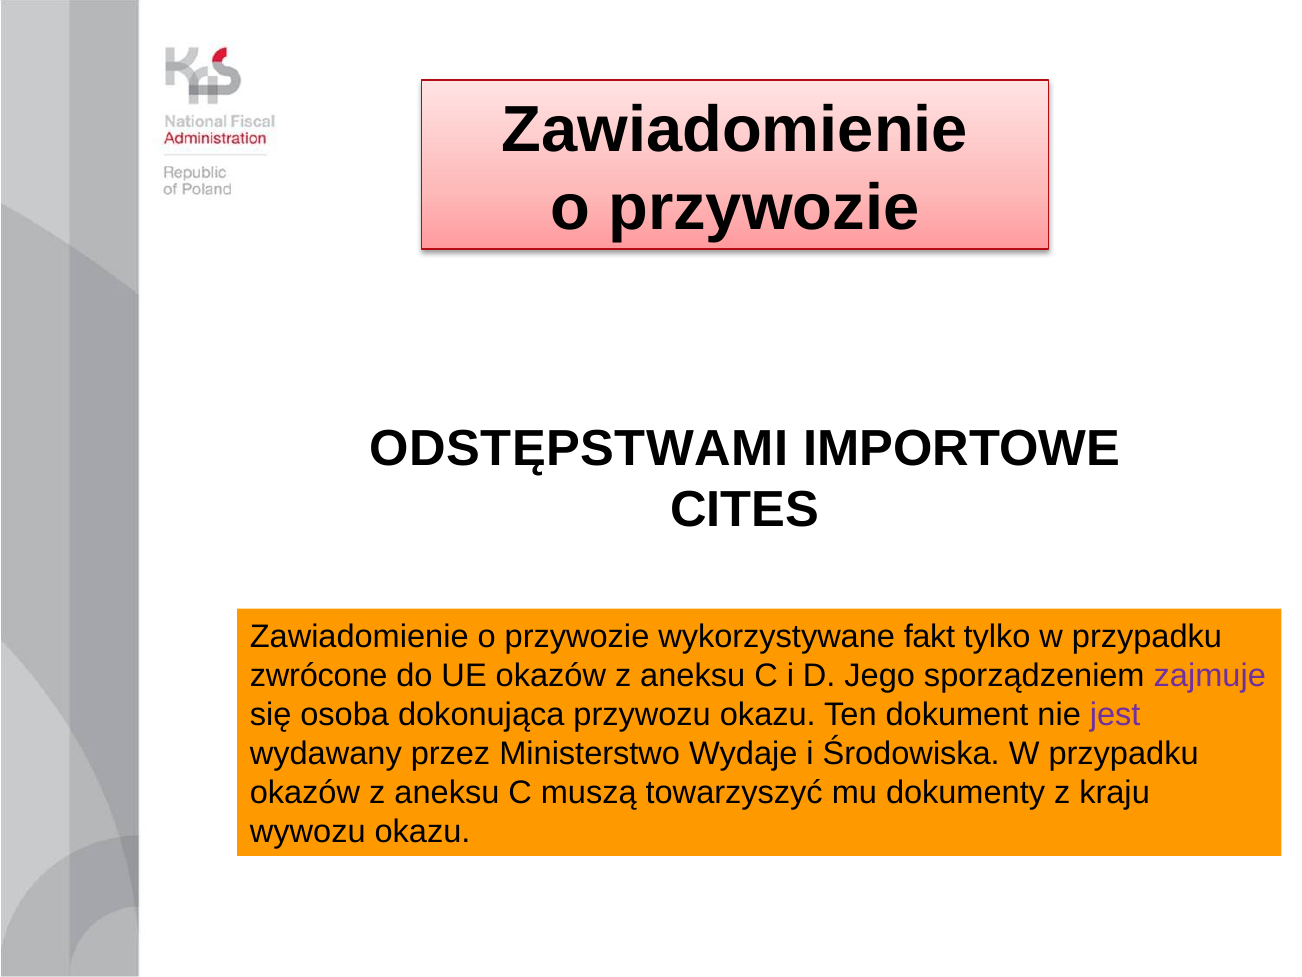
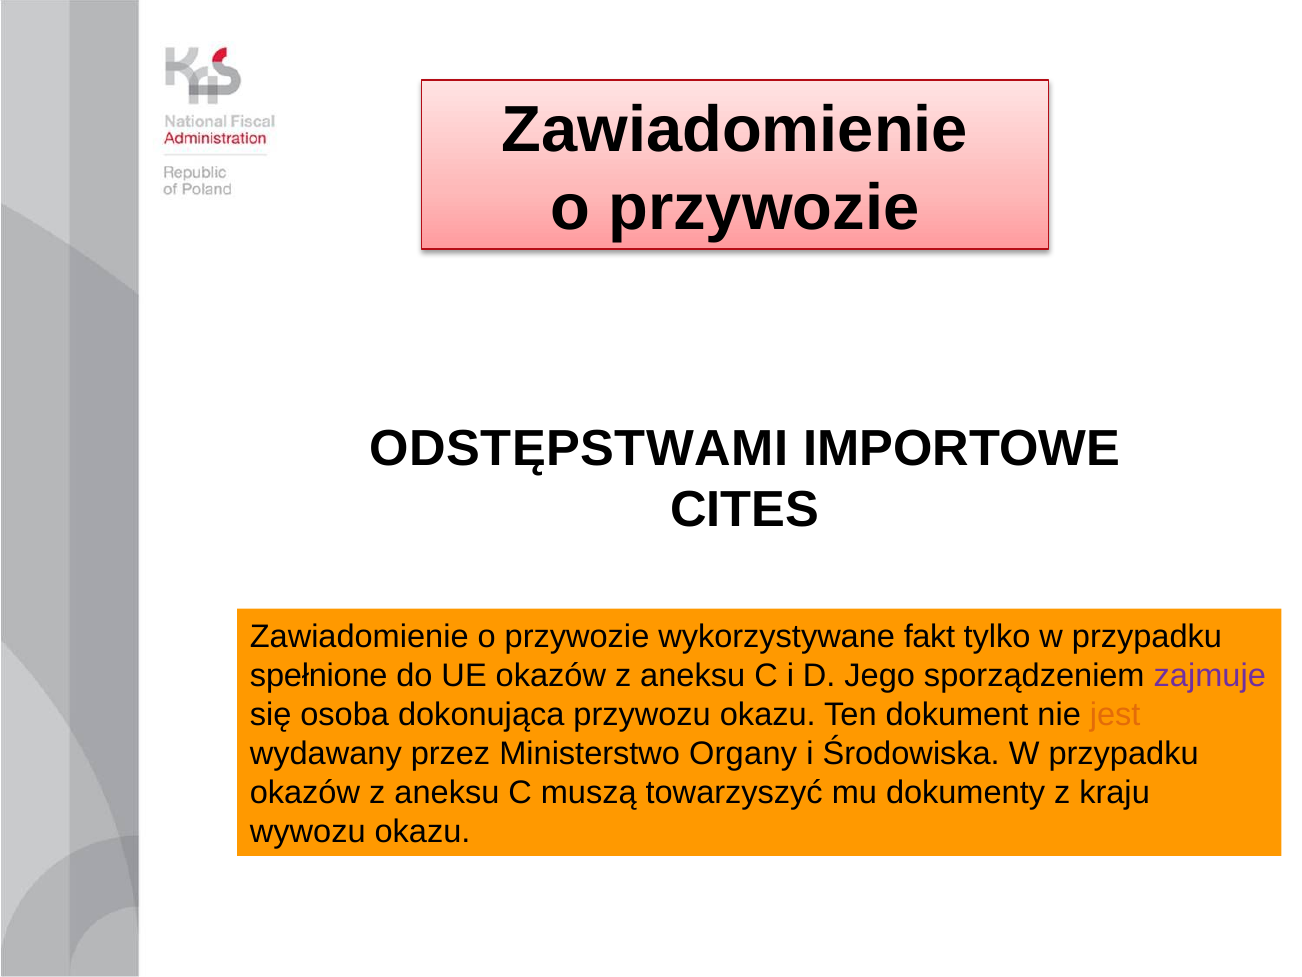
zwrócone: zwrócone -> spełnione (319, 676)
jest colour: purple -> orange (1115, 715)
Wydaje: Wydaje -> Organy (743, 754)
